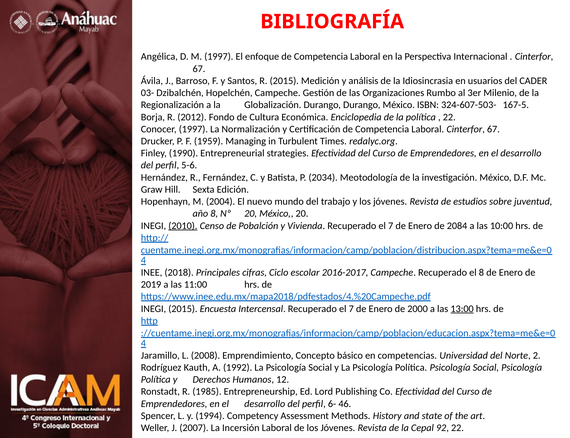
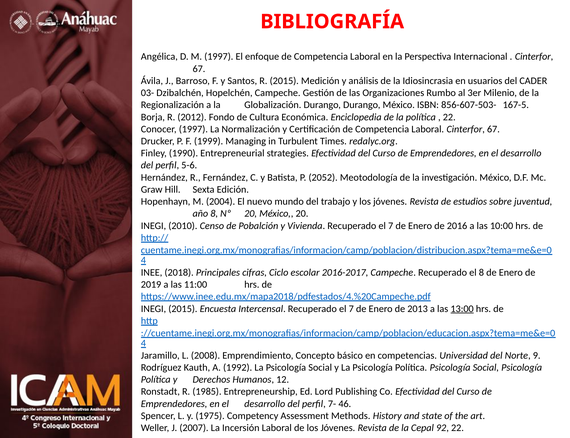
324-607-503-: 324-607-503- -> 856-607-503- (469, 105)
1959: 1959 -> 1999 (209, 141)
2034: 2034 -> 2052 (323, 177)
2010 underline: present -> none (183, 226)
2084: 2084 -> 2016 (457, 226)
2000: 2000 -> 2013 (418, 309)
2: 2 -> 9 (537, 355)
6-: 6- -> 7- (332, 403)
1994: 1994 -> 1975 (210, 416)
